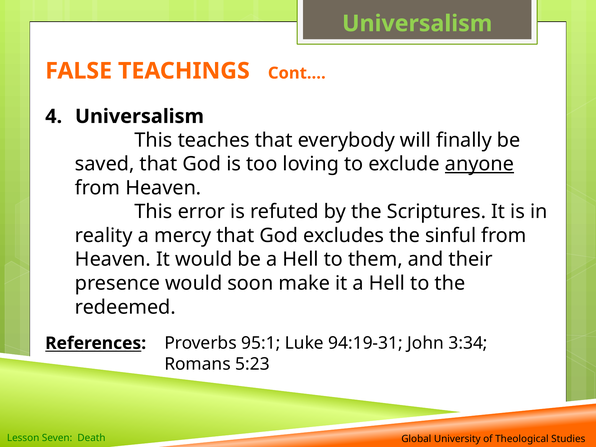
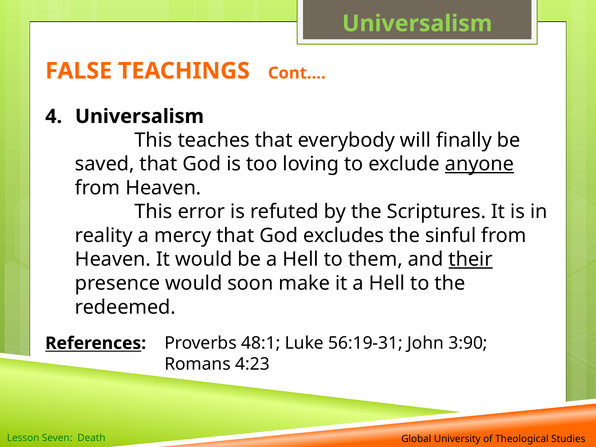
their underline: none -> present (471, 259)
95:1: 95:1 -> 48:1 (261, 343)
94:19-31: 94:19-31 -> 56:19-31 (365, 343)
3:34: 3:34 -> 3:90 (468, 343)
5:23: 5:23 -> 4:23 (253, 364)
